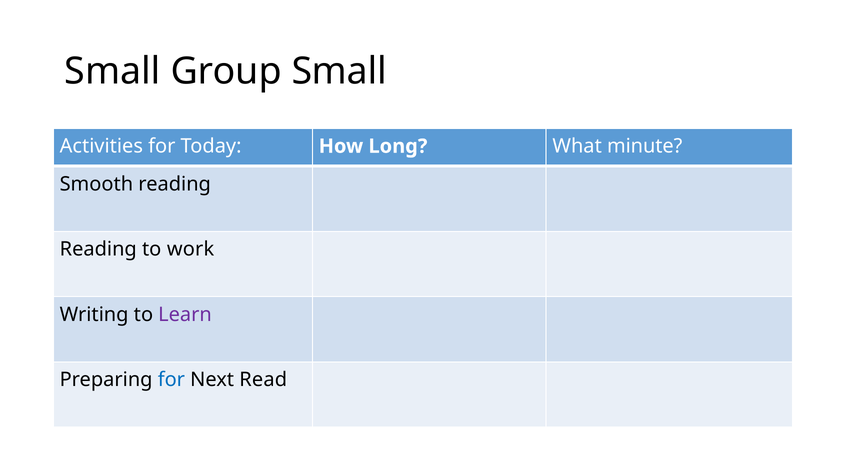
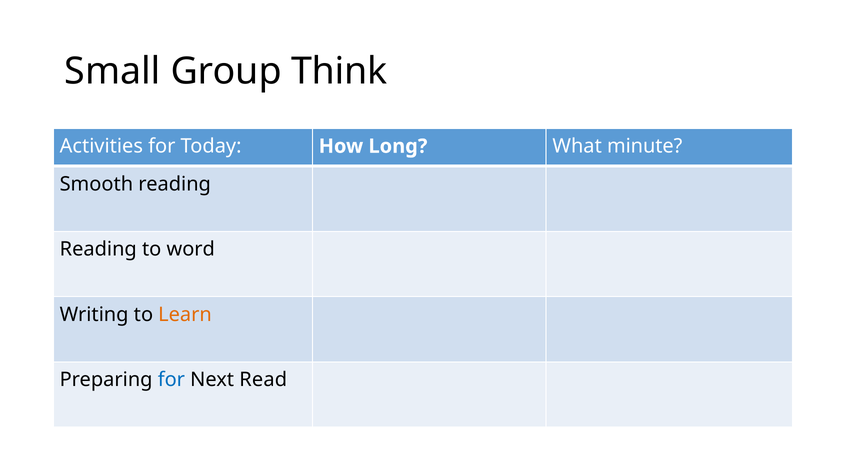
Group Small: Small -> Think (339, 71)
work: work -> word (191, 249)
Learn colour: purple -> orange (185, 315)
